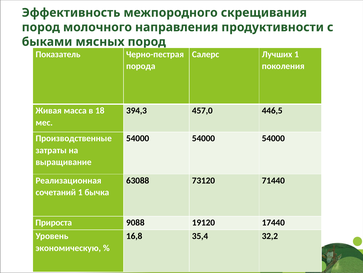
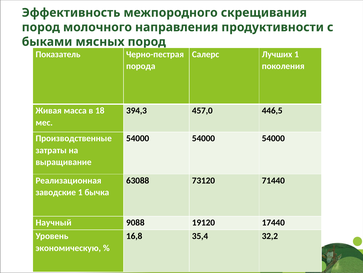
сочетаний: сочетаний -> заводские (56, 192)
Прироста: Прироста -> Научный (54, 222)
